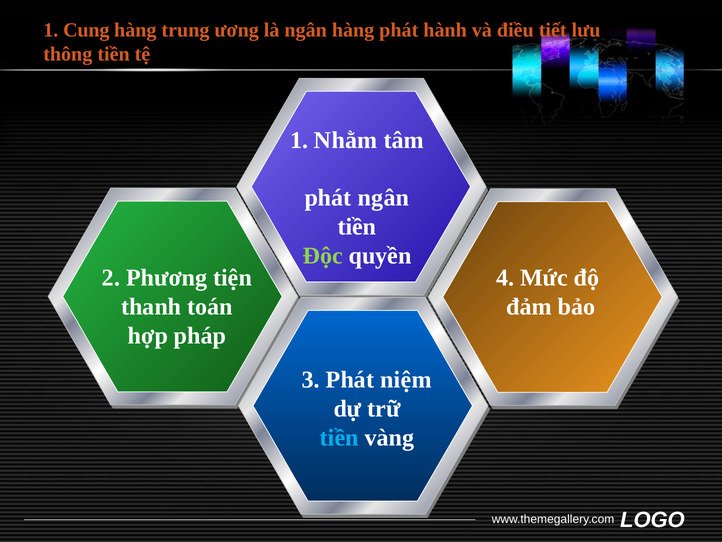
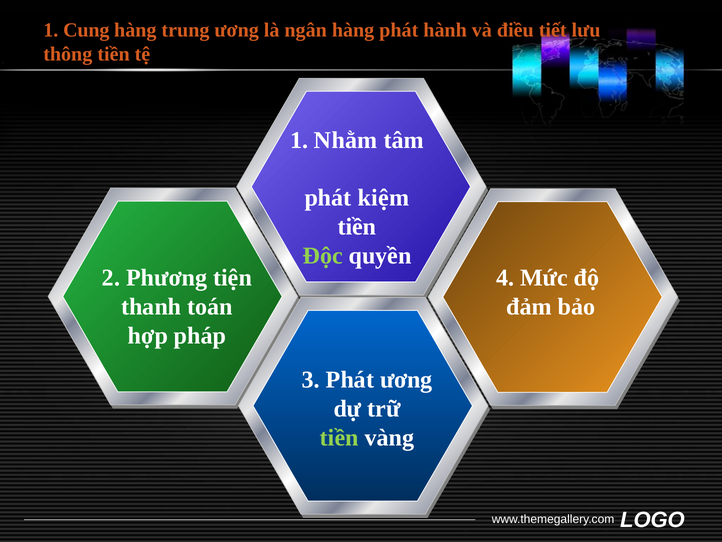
phát ngân: ngân -> kiệm (383, 198)
Phát niệm: niệm -> ương (406, 379)
tiền colour: light blue -> light green (339, 437)
